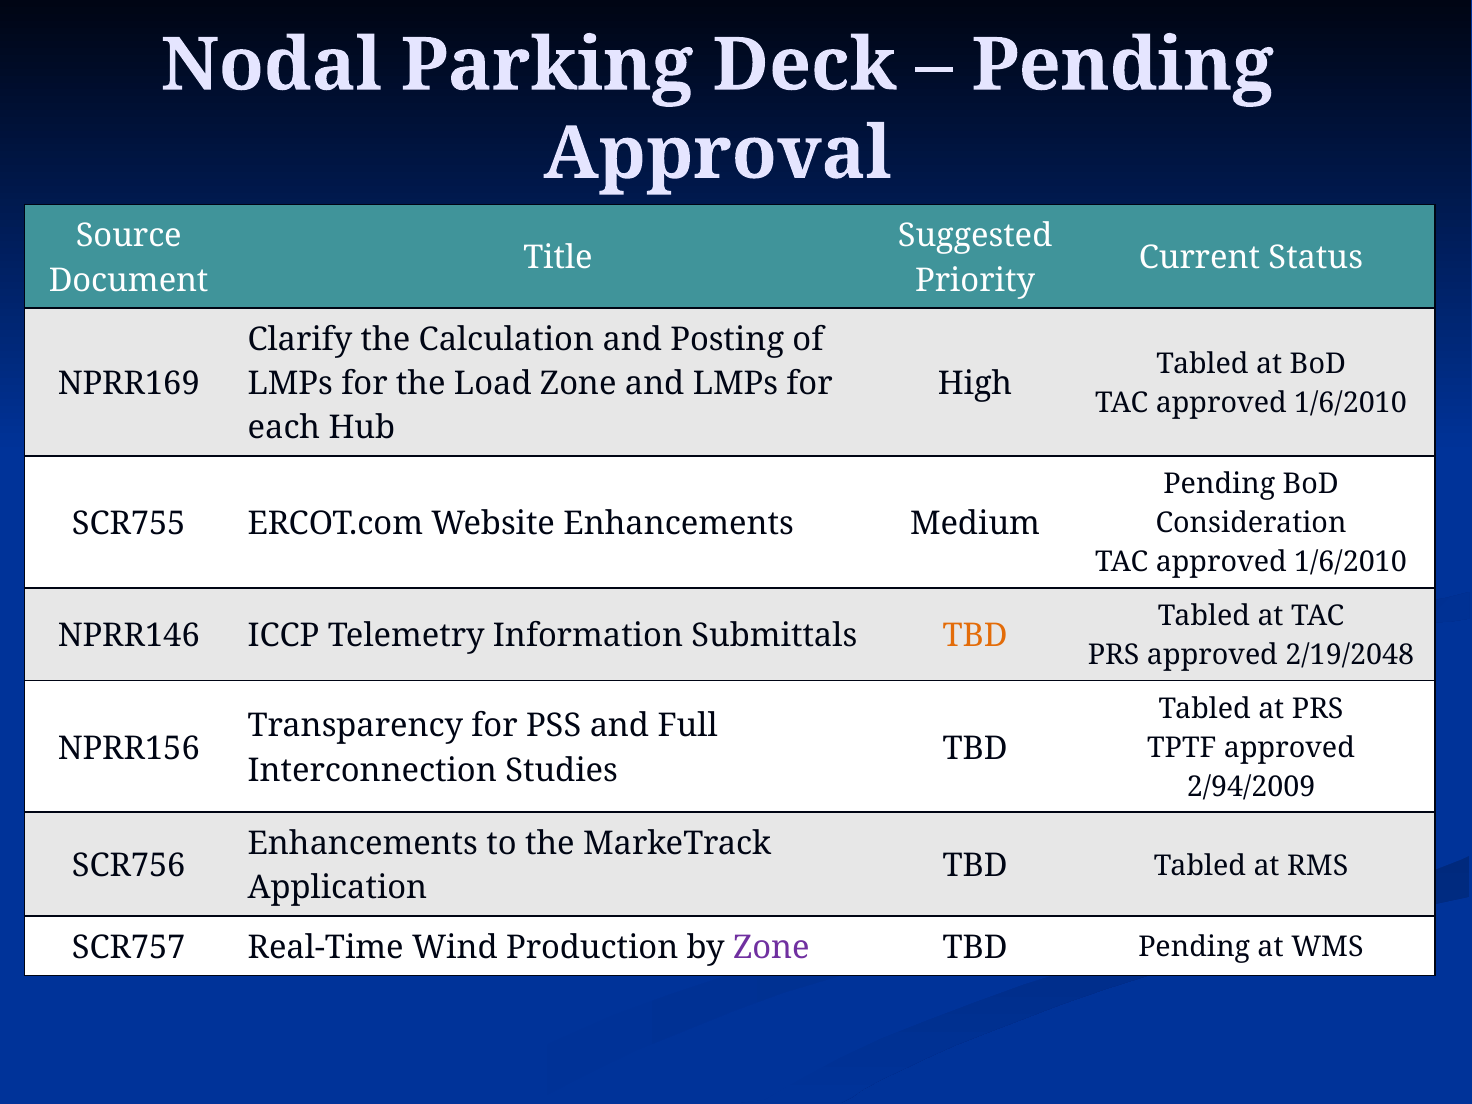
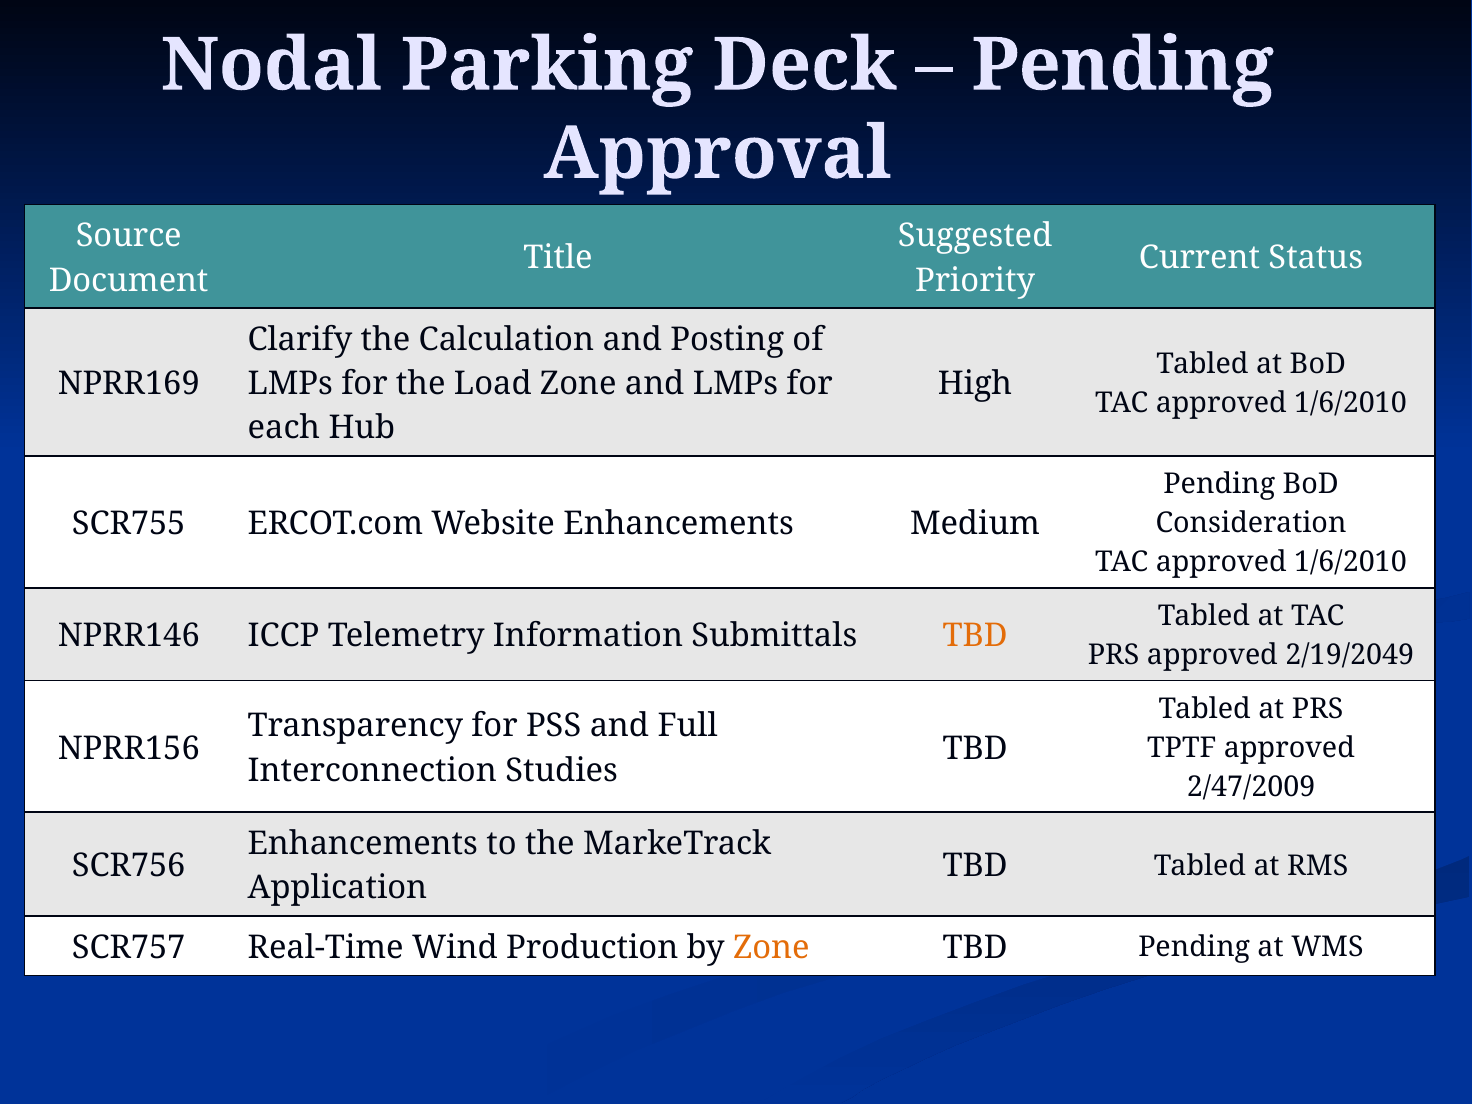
2/19/2048: 2/19/2048 -> 2/19/2049 (1350, 655)
2/94/2009: 2/94/2009 -> 2/47/2009 (1251, 787)
Zone colour: purple -> orange (771, 948)
